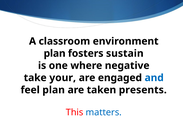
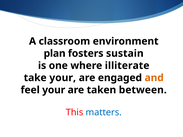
negative: negative -> illiterate (127, 66)
and colour: blue -> orange (154, 78)
feel plan: plan -> your (54, 90)
presents: presents -> between (143, 90)
